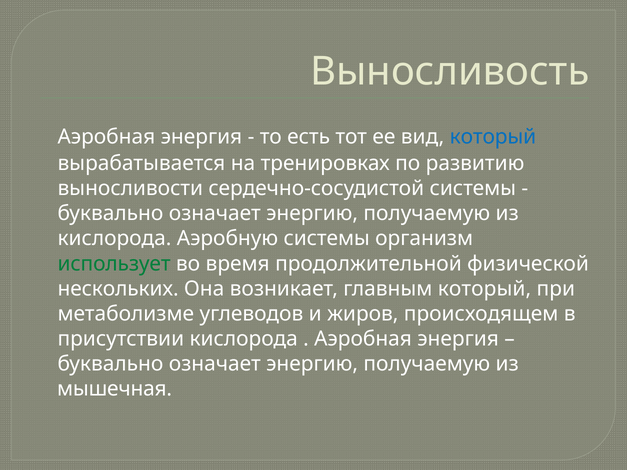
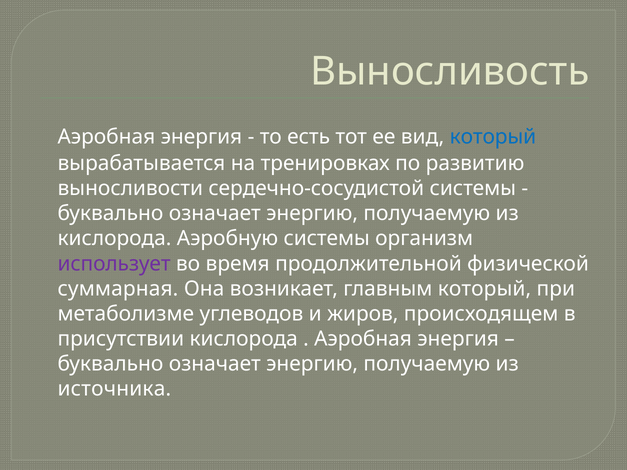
использует colour: green -> purple (114, 264)
нескольких: нескольких -> суммарная (118, 289)
мышечная: мышечная -> источника (114, 389)
